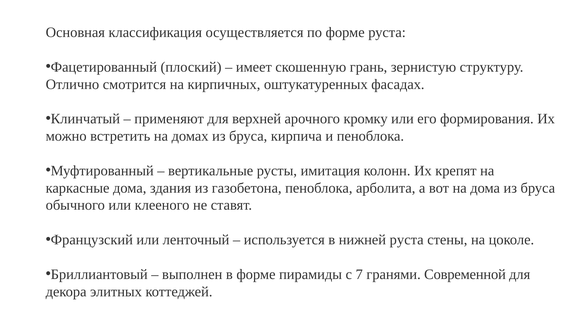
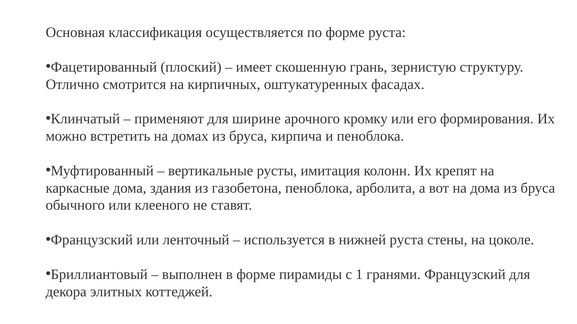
верхней: верхней -> ширине (257, 119)
7: 7 -> 1 (359, 275)
гранями Современной: Современной -> Французский (465, 275)
